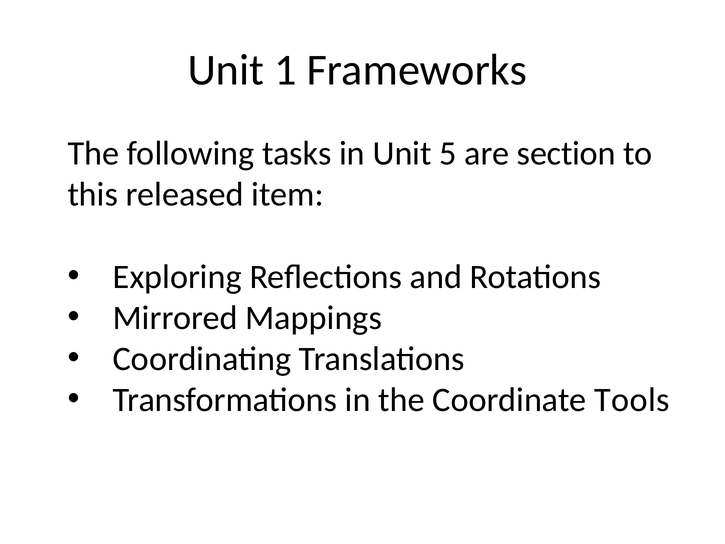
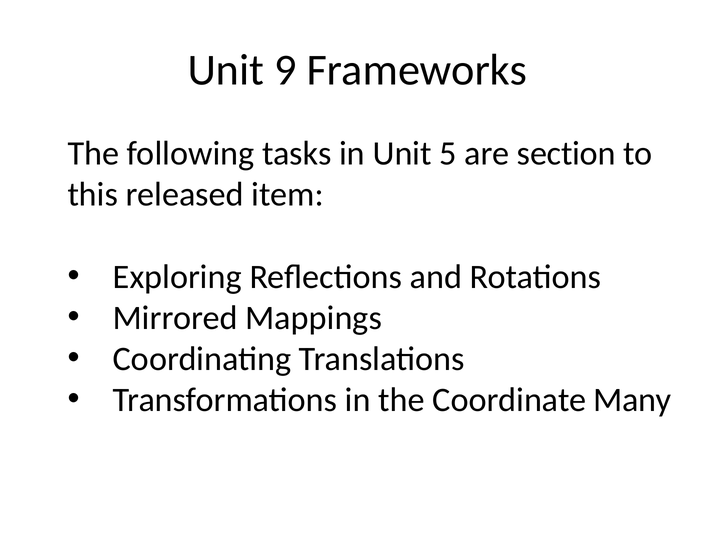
1: 1 -> 9 (285, 70)
Tools: Tools -> Many (632, 400)
